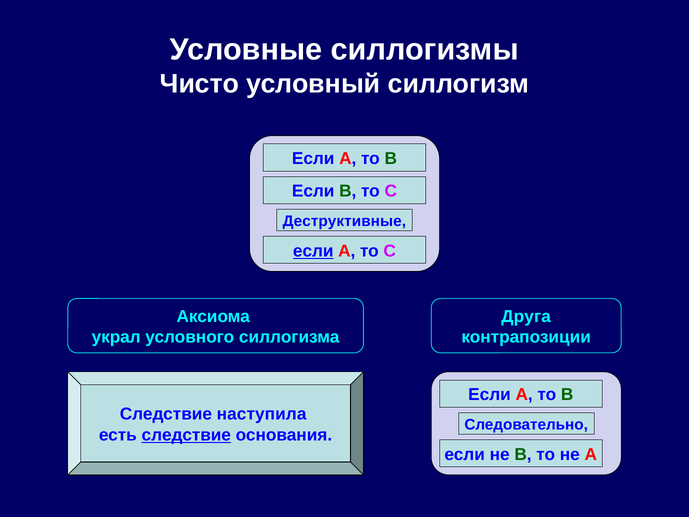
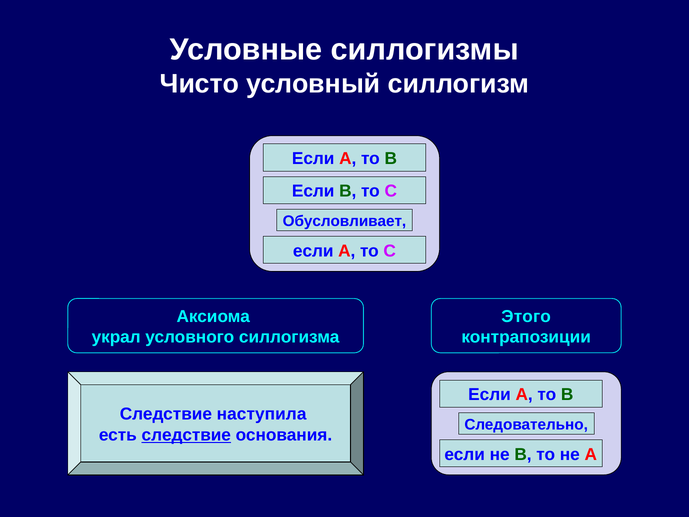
Деструктивные: Деструктивные -> Обусловливает (344, 221)
если underline: present -> none (313, 251)
Друга: Друга -> Этого (526, 316)
